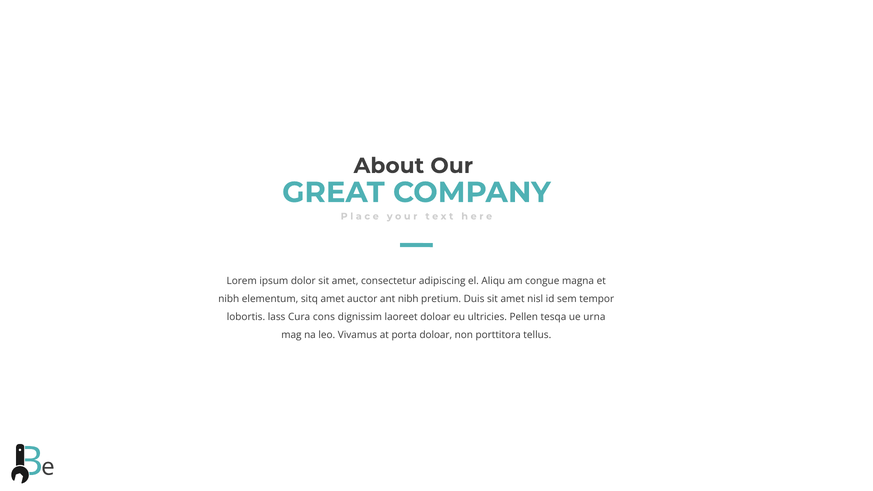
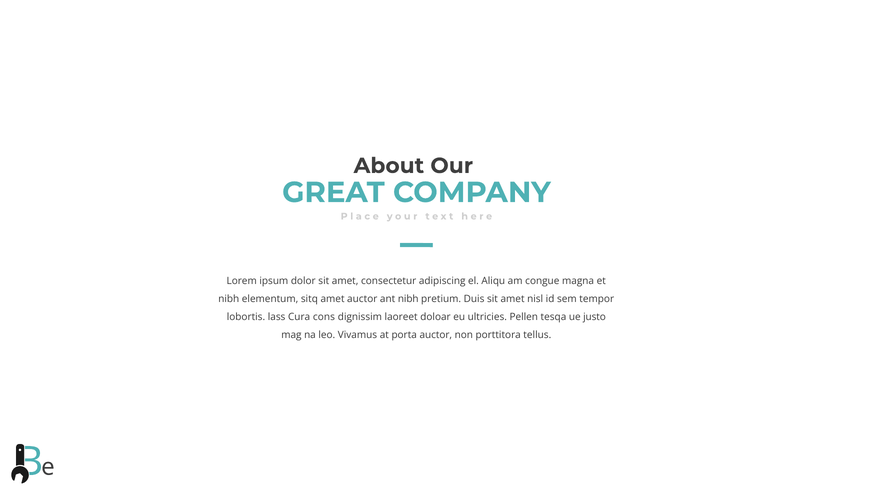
urna: urna -> justo (594, 317)
porta doloar: doloar -> auctor (436, 335)
